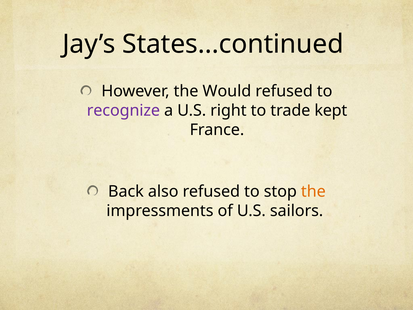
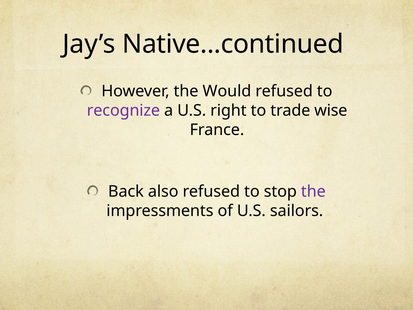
States...continued: States...continued -> Native...continued (233, 44)
kept: kept -> wise (331, 110)
the colour: orange -> purple (313, 191)
